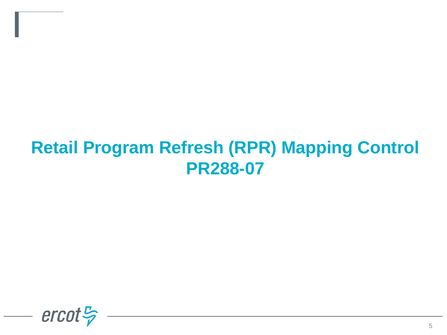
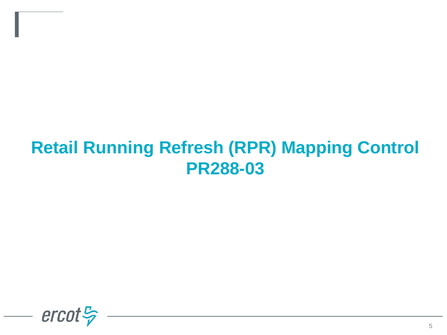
Program: Program -> Running (119, 148)
PR288-07: PR288-07 -> PR288-03 (225, 169)
